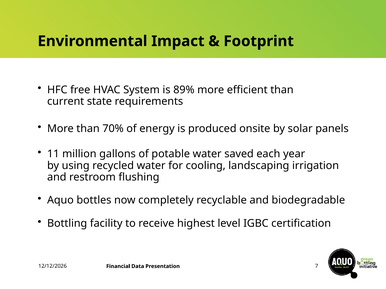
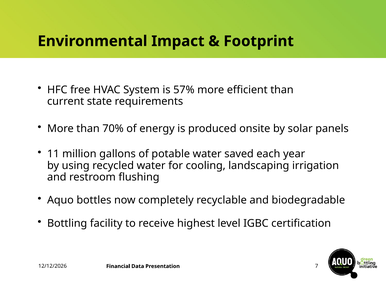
89%: 89% -> 57% (184, 90)
